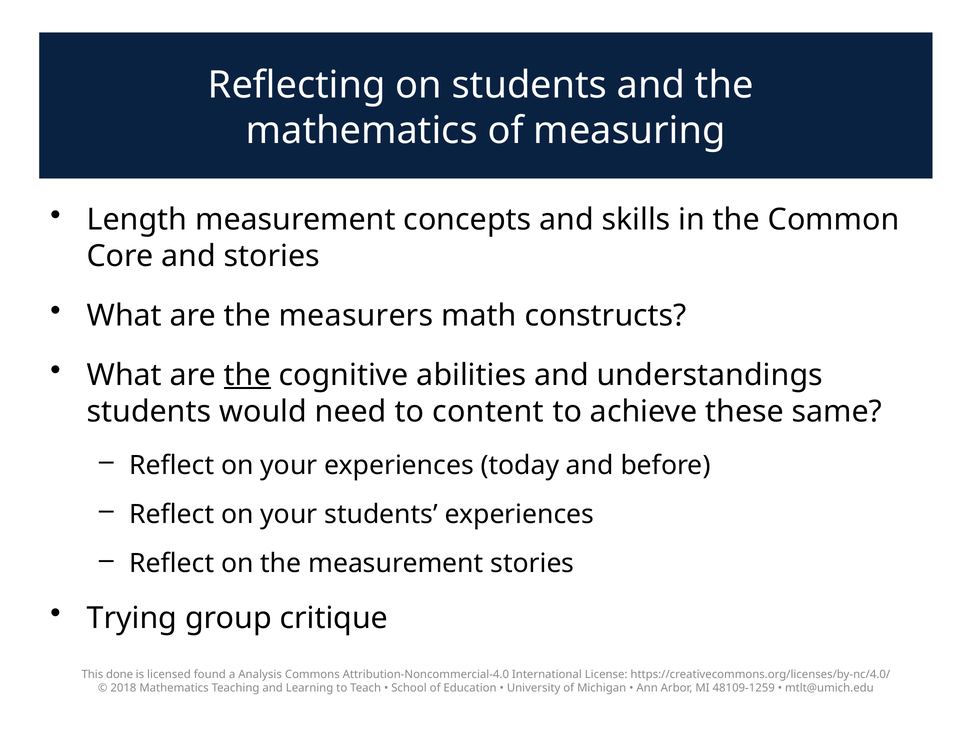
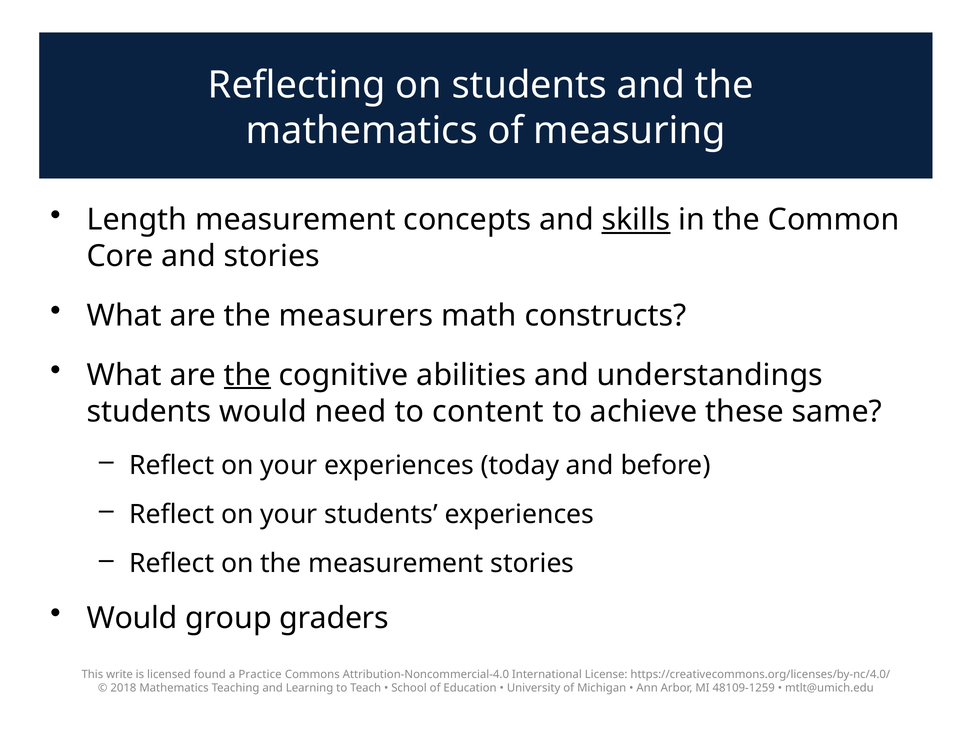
skills underline: none -> present (636, 220)
Trying: Trying -> Would (132, 618)
critique: critique -> graders (334, 618)
done: done -> write (120, 674)
Analysis: Analysis -> Practice (260, 674)
